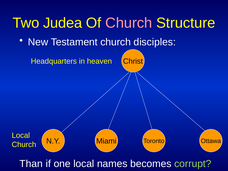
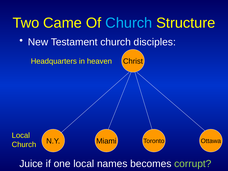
Judea: Judea -> Came (62, 23)
Church colour: pink -> light blue (129, 23)
Than: Than -> Juice (31, 164)
